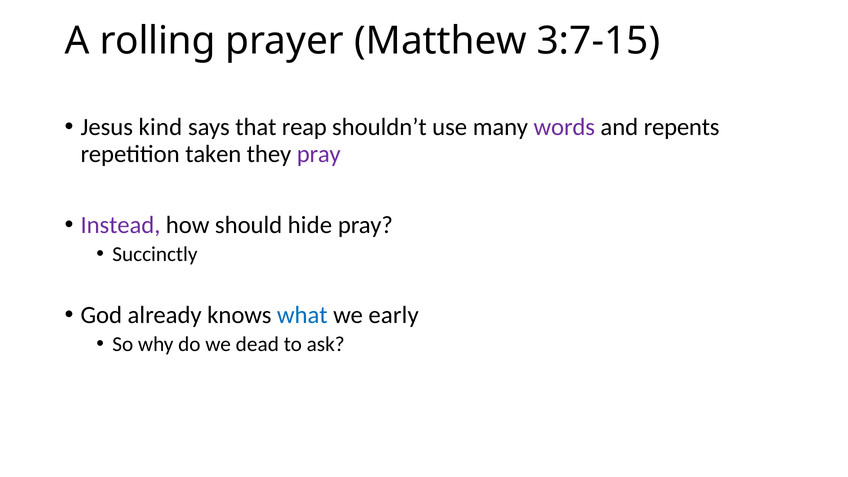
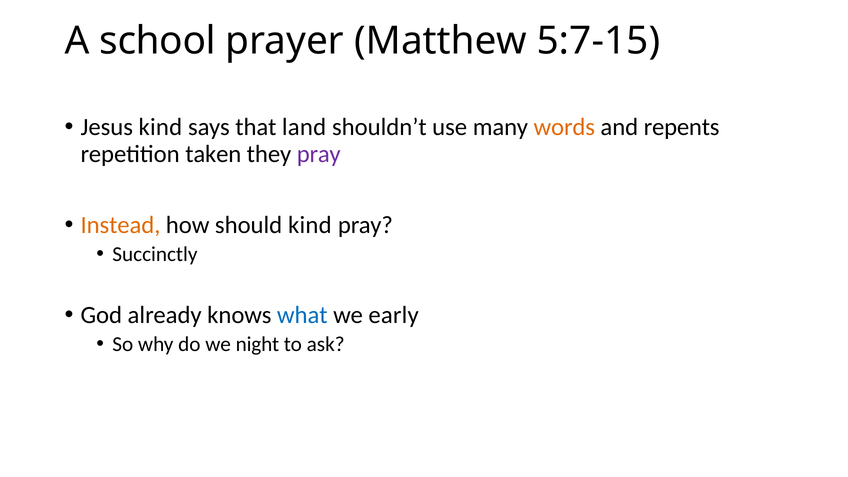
rolling: rolling -> school (158, 41)
3:7-15: 3:7-15 -> 5:7-15 (599, 41)
reap: reap -> land (304, 127)
words colour: purple -> orange (564, 127)
Instead colour: purple -> orange (120, 225)
should hide: hide -> kind (310, 225)
dead: dead -> night (257, 344)
